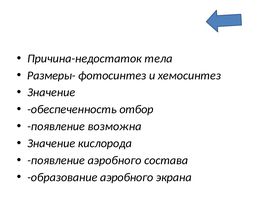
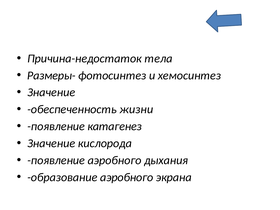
отбор: отбор -> жизни (136, 109)
возможна: возможна -> катагенез (115, 126)
состава: состава -> дыхания (166, 160)
